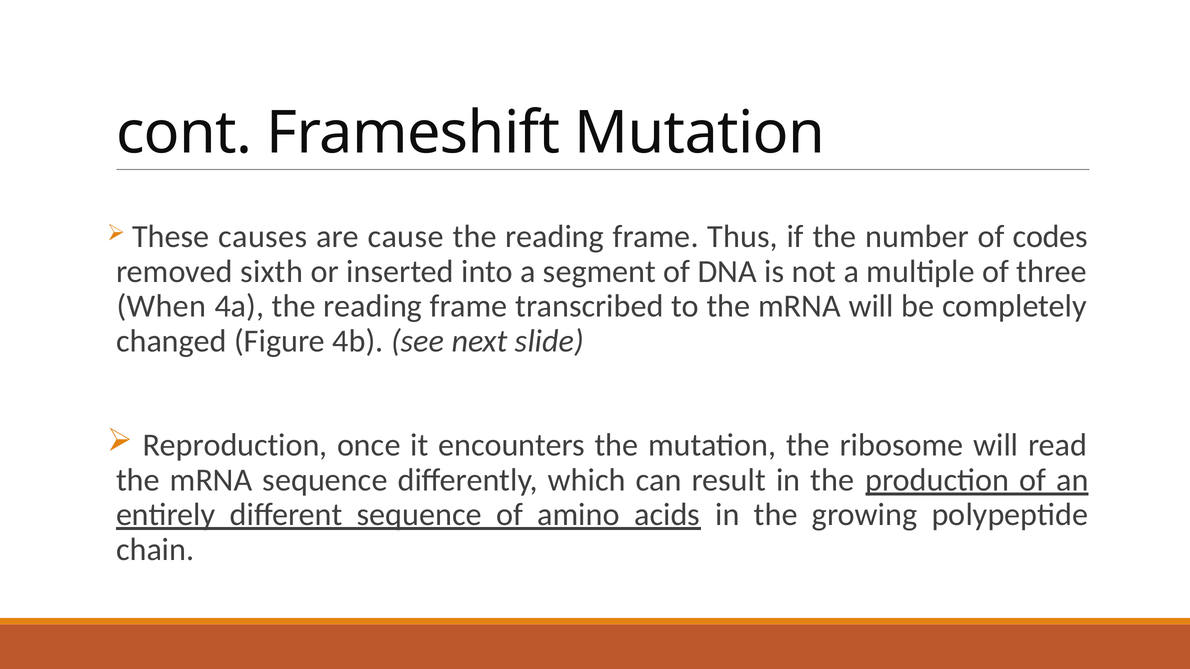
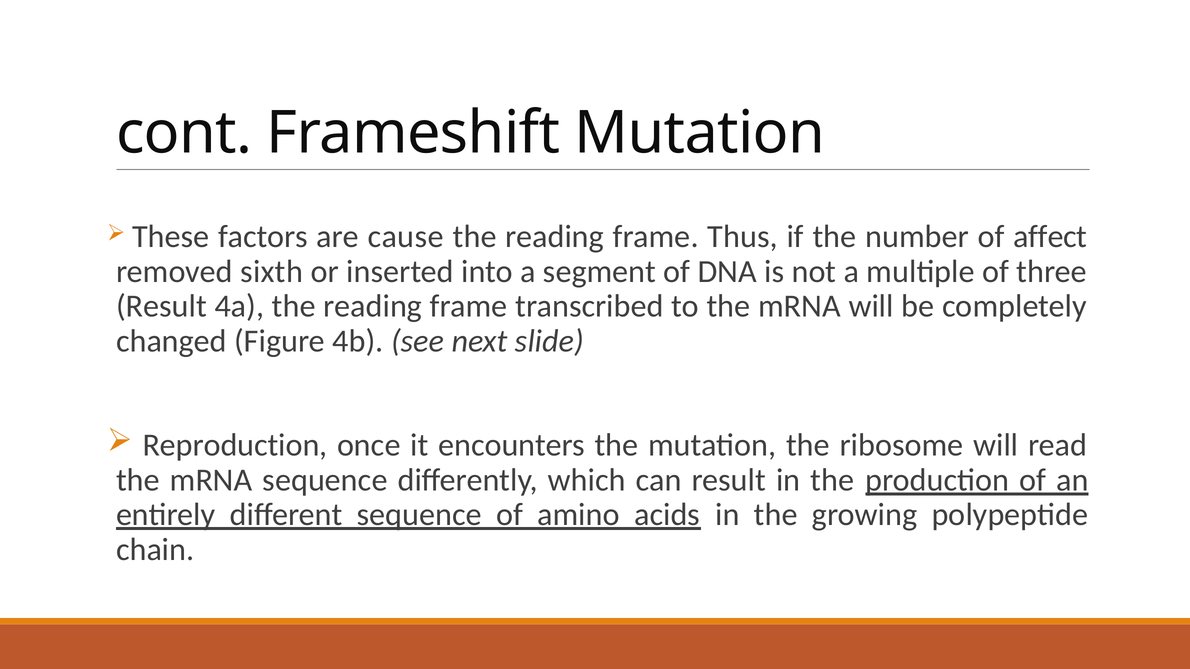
causes: causes -> factors (263, 237)
codes: codes -> affect (1050, 237)
When: When -> Result (161, 306)
